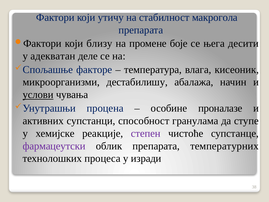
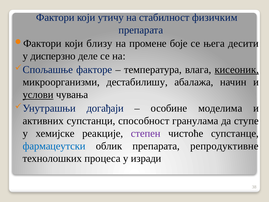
макрогола: макрогола -> физичким (215, 17)
адекватан: адекватан -> дисперзно (53, 56)
кисеоник underline: none -> present (237, 69)
процена: процена -> догађаји (105, 108)
проналазе: проналазе -> моделима (220, 108)
фармацеутски colour: purple -> blue (54, 146)
температурних: температурних -> репродуктивне (224, 146)
